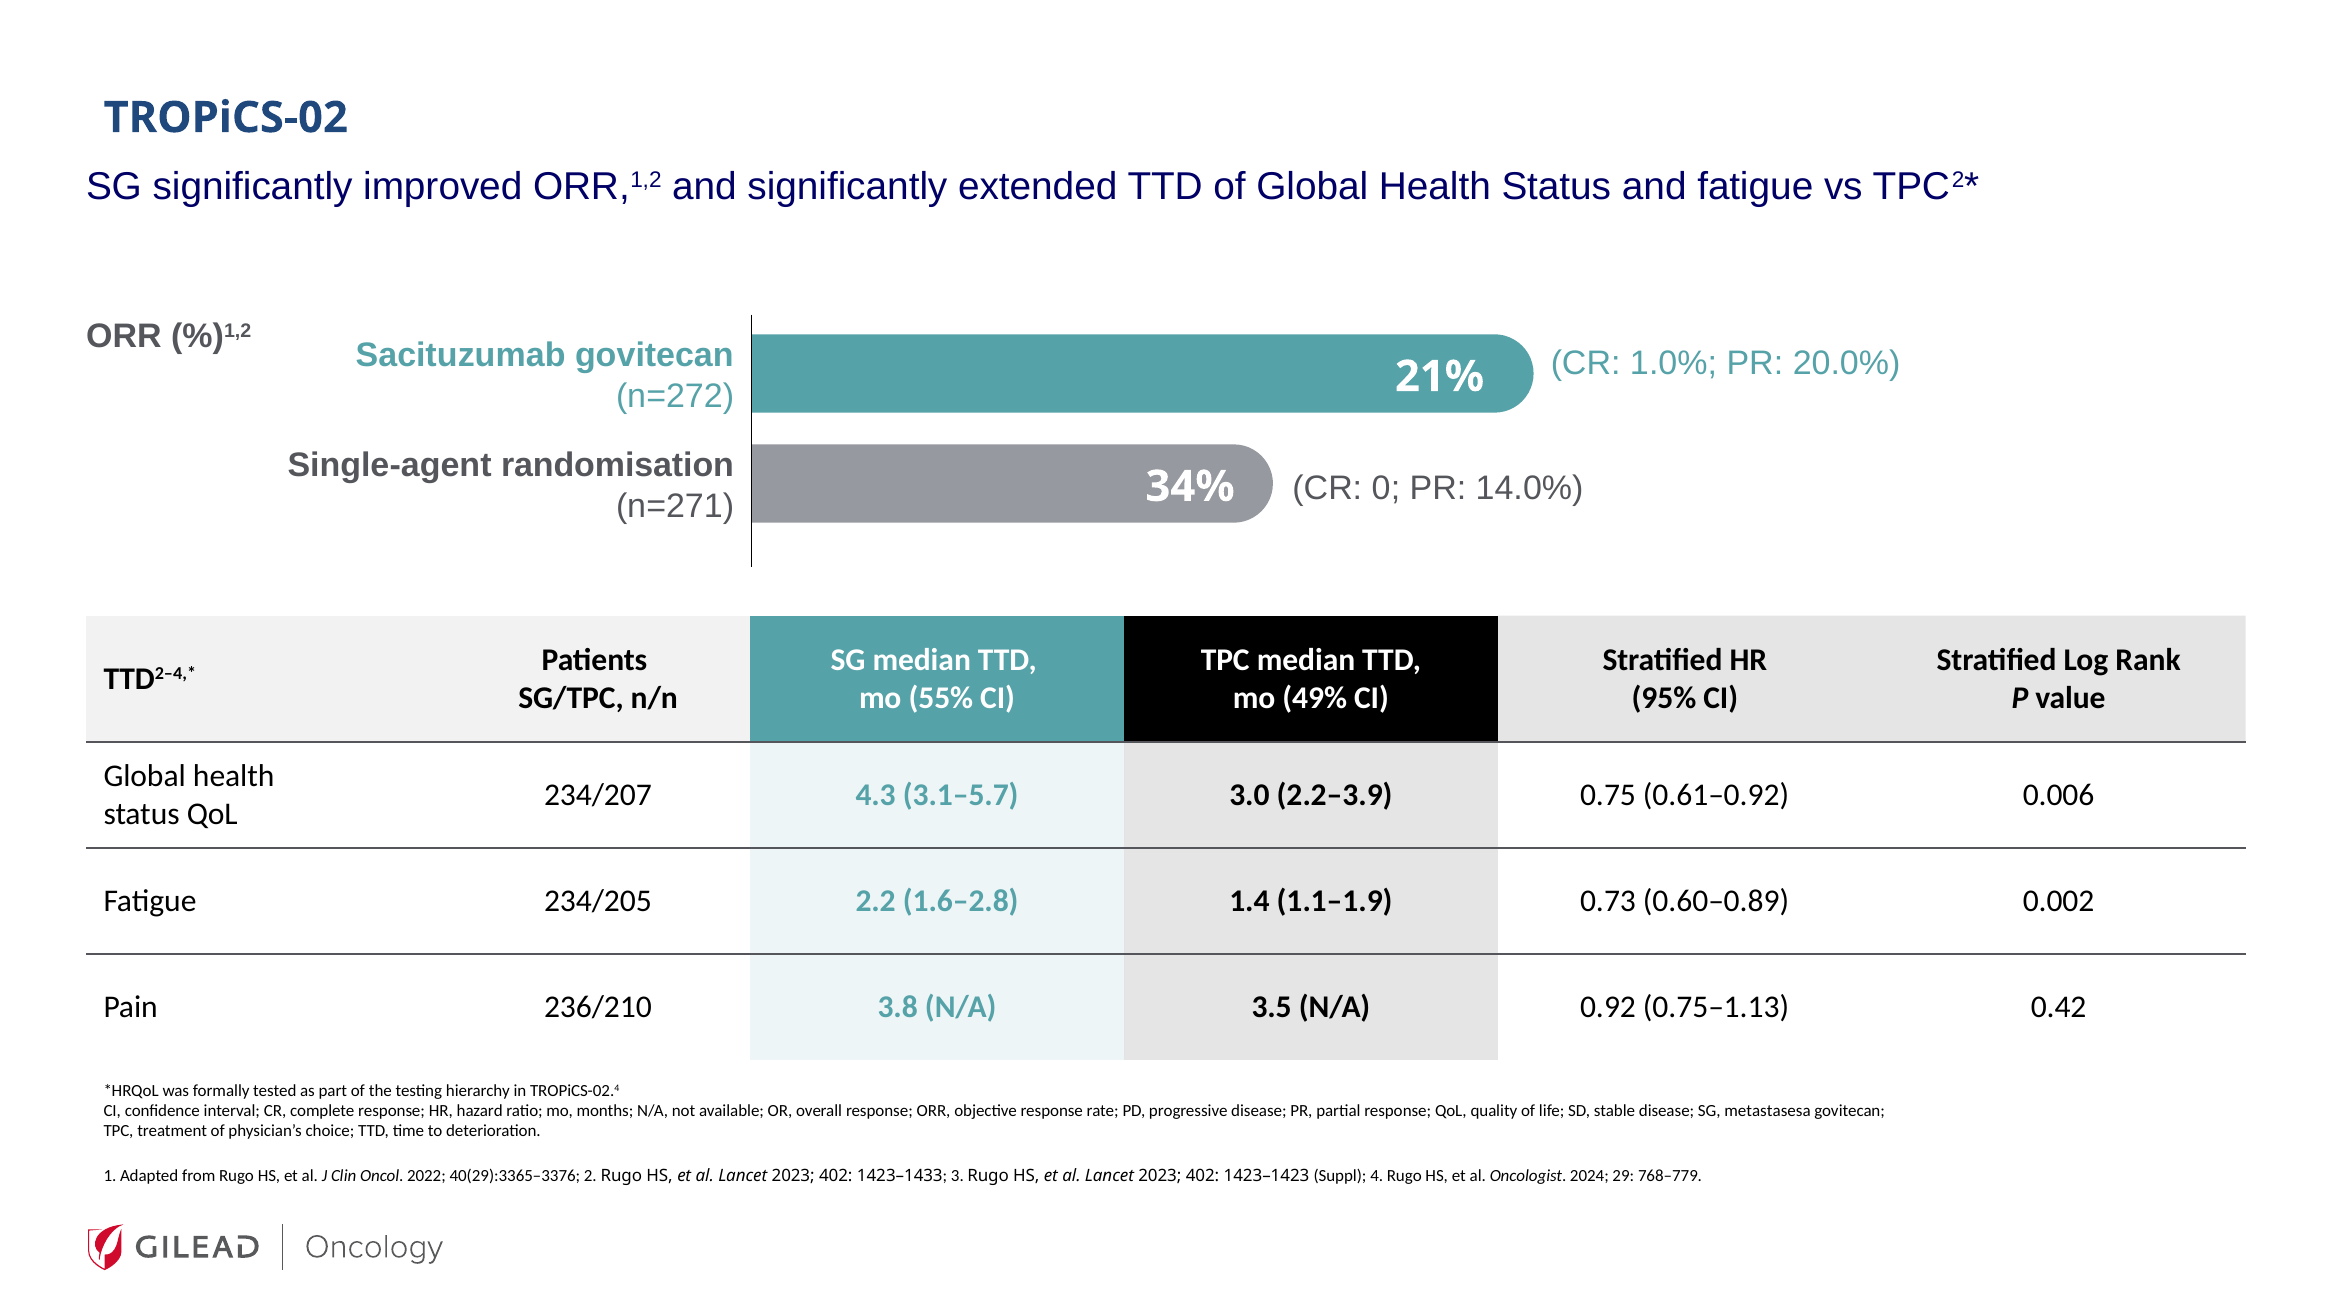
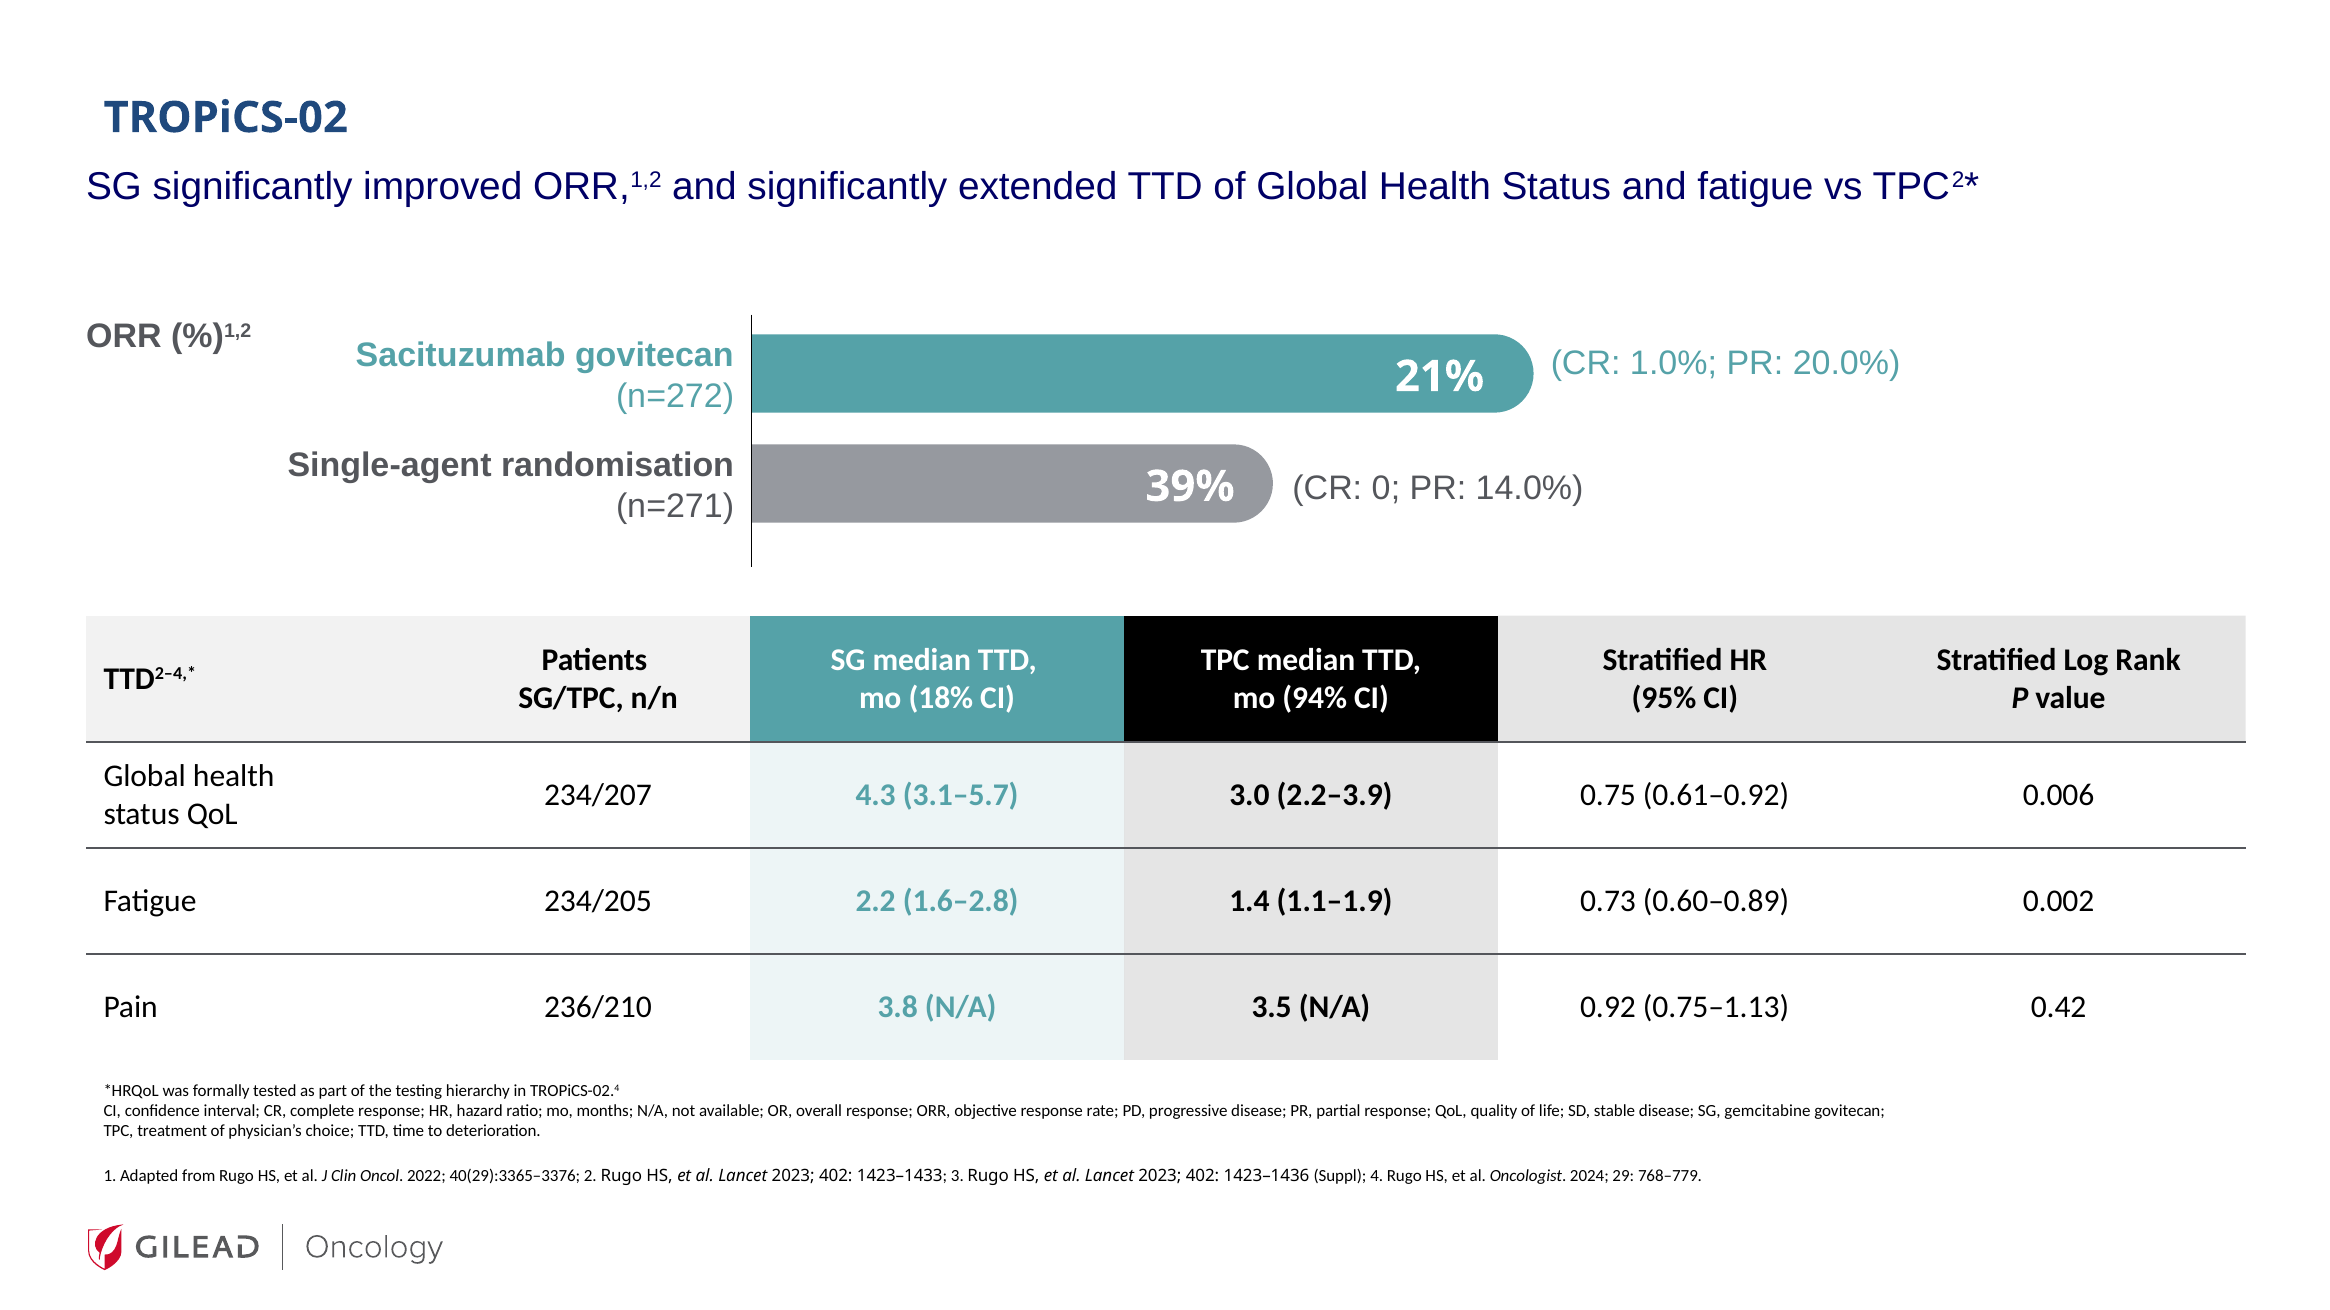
34%: 34% -> 39% (1190, 487)
55%: 55% -> 18% (941, 699)
49%: 49% -> 94% (1315, 699)
metastasesa: metastasesa -> gemcitabine (1767, 1111)
1423–1423: 1423–1423 -> 1423–1436 (1267, 1176)
